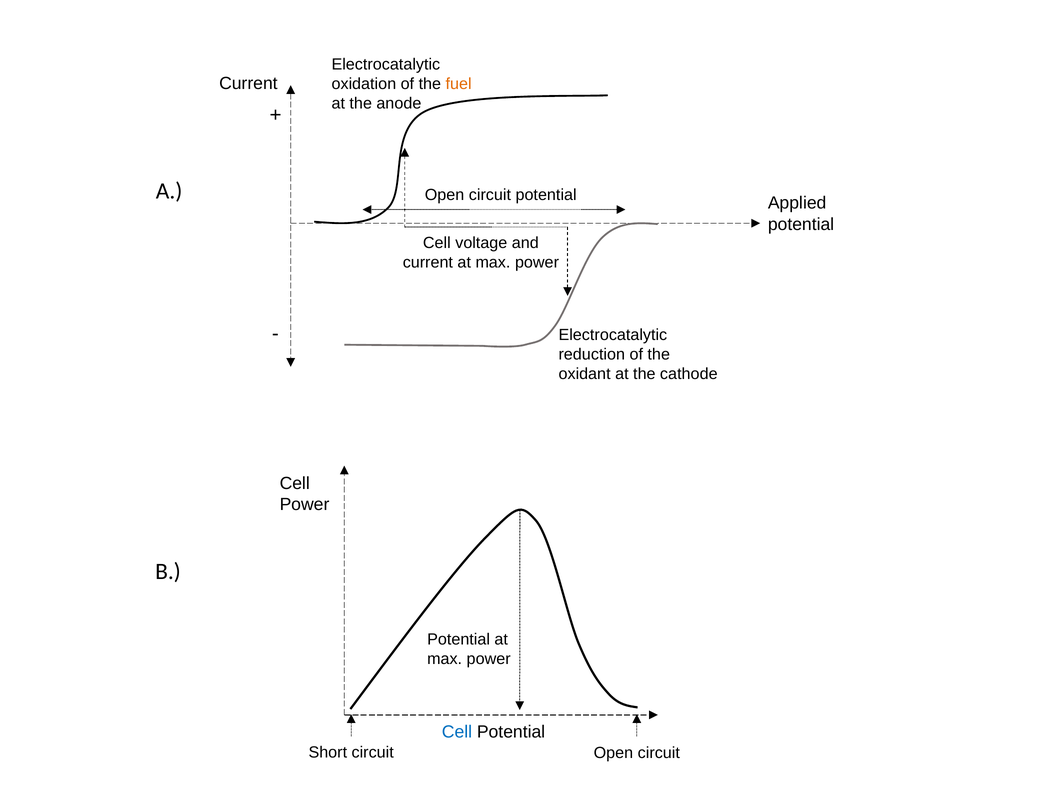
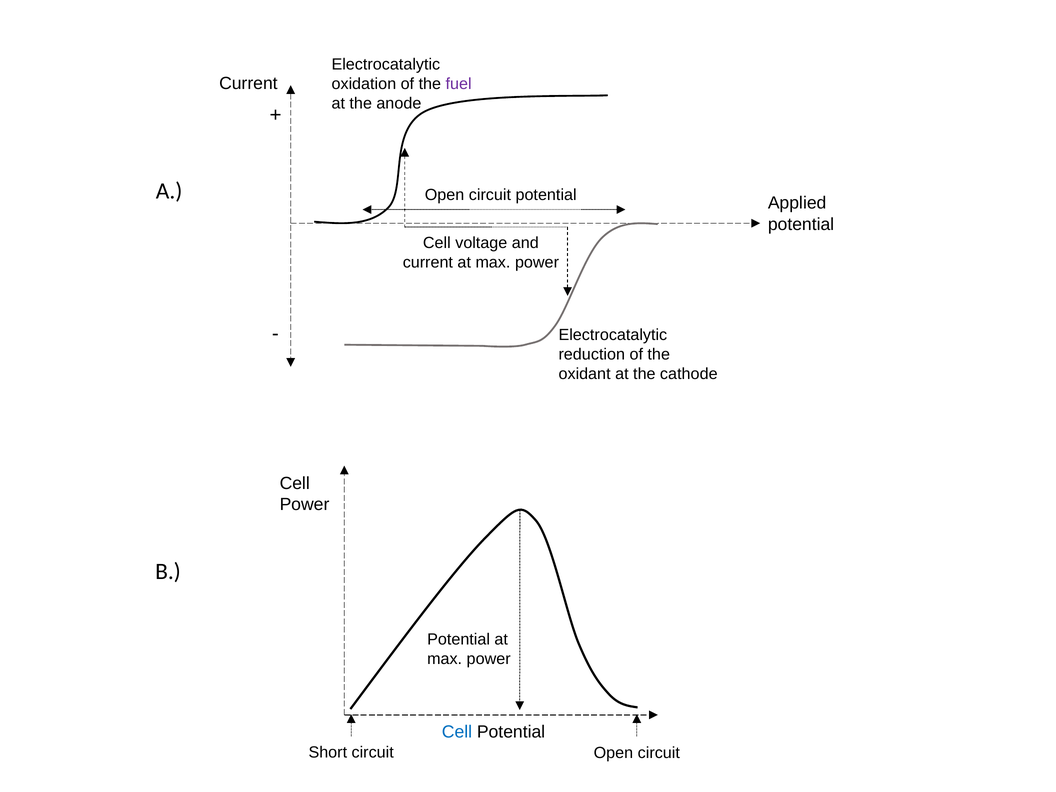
fuel colour: orange -> purple (459, 84)
